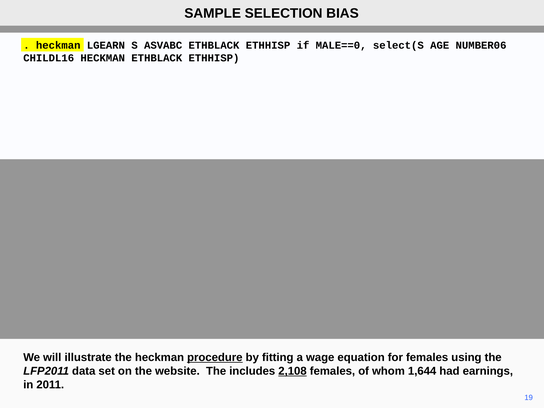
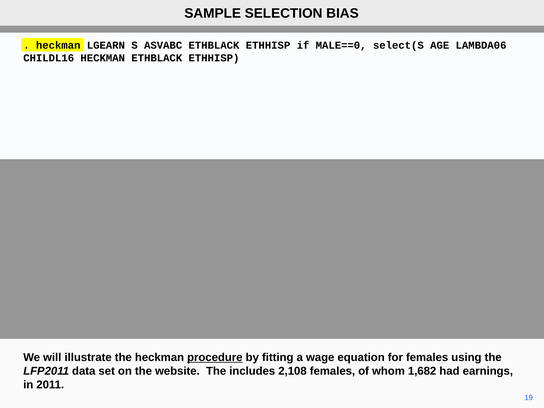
NUMBER06: NUMBER06 -> LAMBDA06 (481, 45)
2,108 underline: present -> none (292, 371)
1,644: 1,644 -> 1,682 (422, 371)
